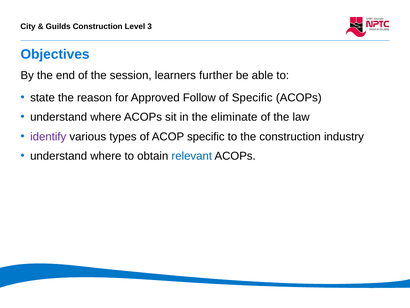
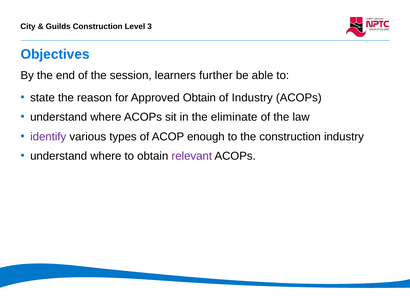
Approved Follow: Follow -> Obtain (199, 98)
of Specific: Specific -> Industry (252, 98)
ACOP specific: specific -> enough (206, 136)
relevant colour: blue -> purple (192, 156)
